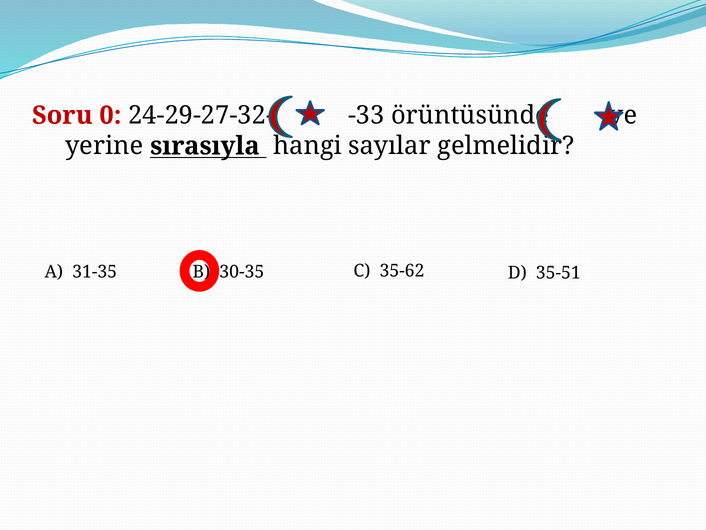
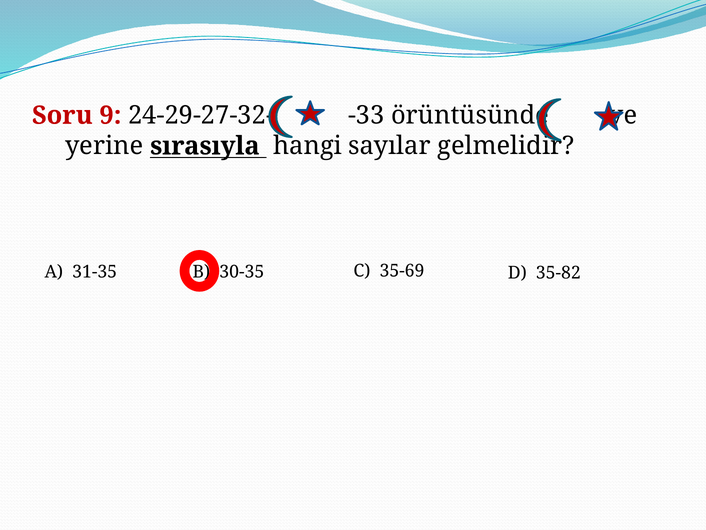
0: 0 -> 9 (110, 115)
35-62: 35-62 -> 35-69 (402, 271)
35-51: 35-51 -> 35-82 (558, 273)
